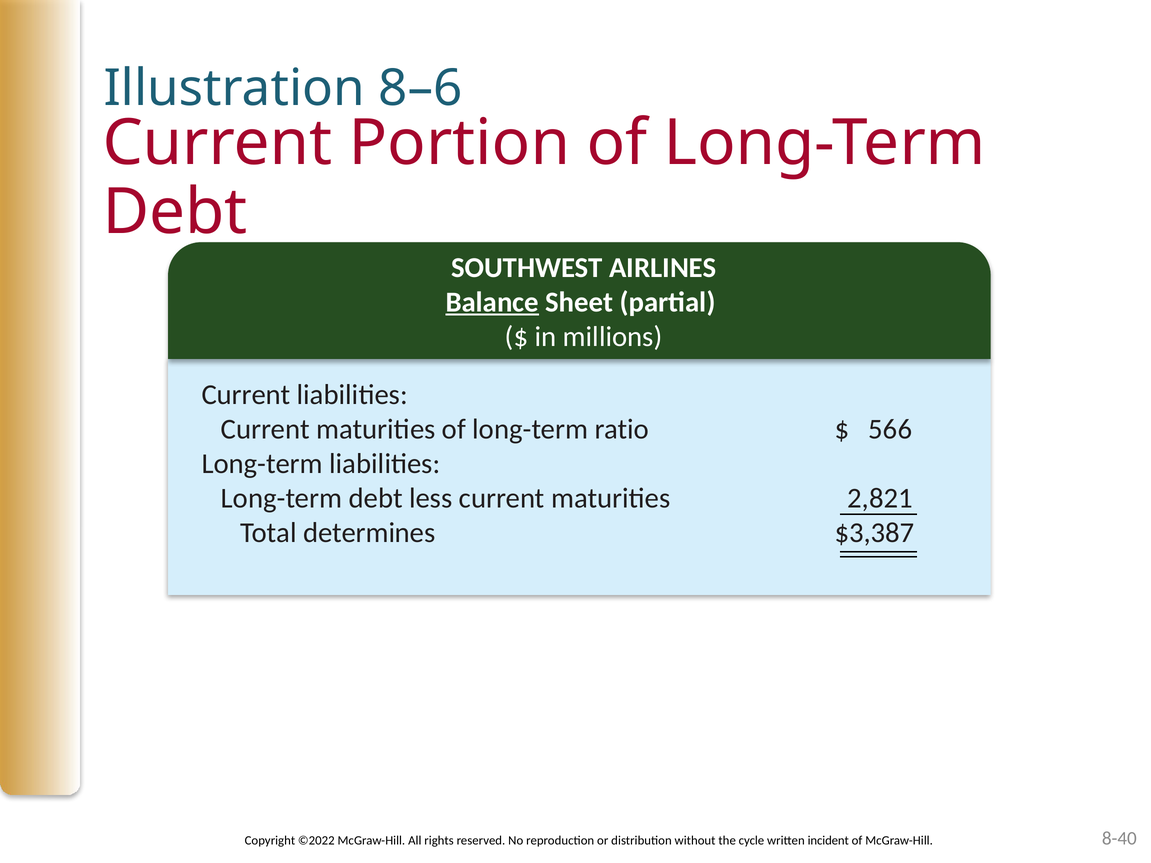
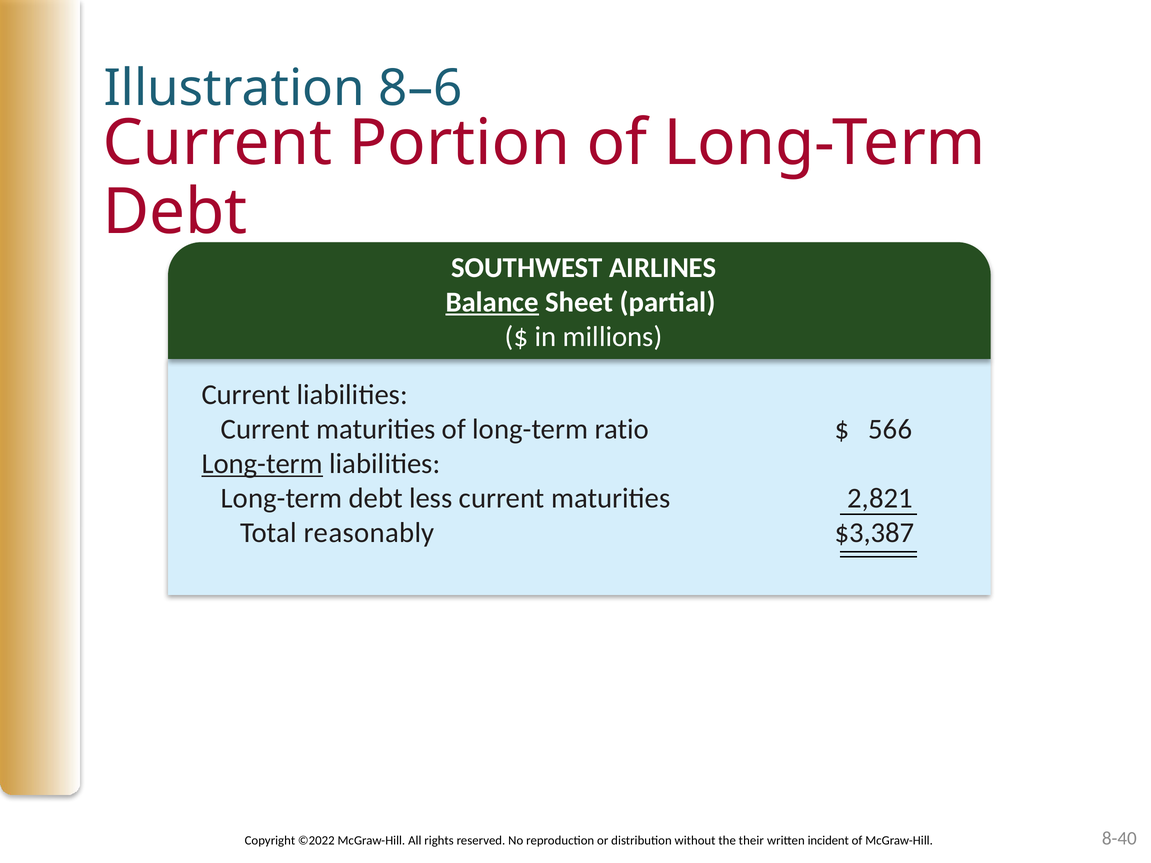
Long-term underline: none -> present (262, 464)
determines: determines -> reasonably (369, 533)
cycle: cycle -> their (751, 841)
